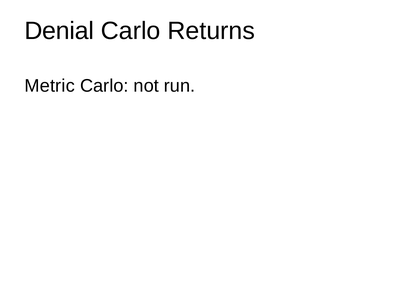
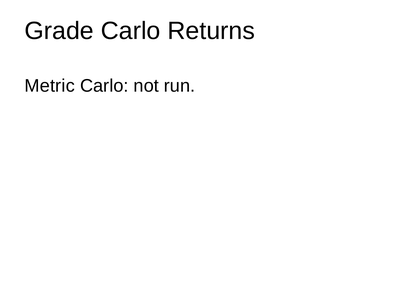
Denial: Denial -> Grade (59, 31)
